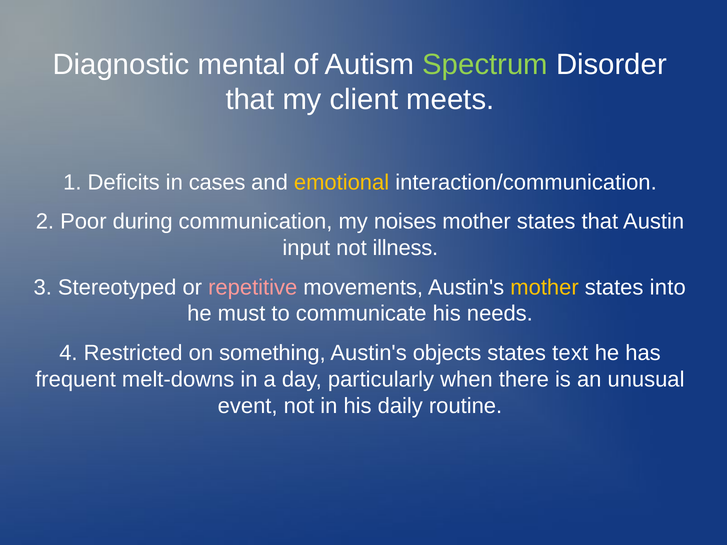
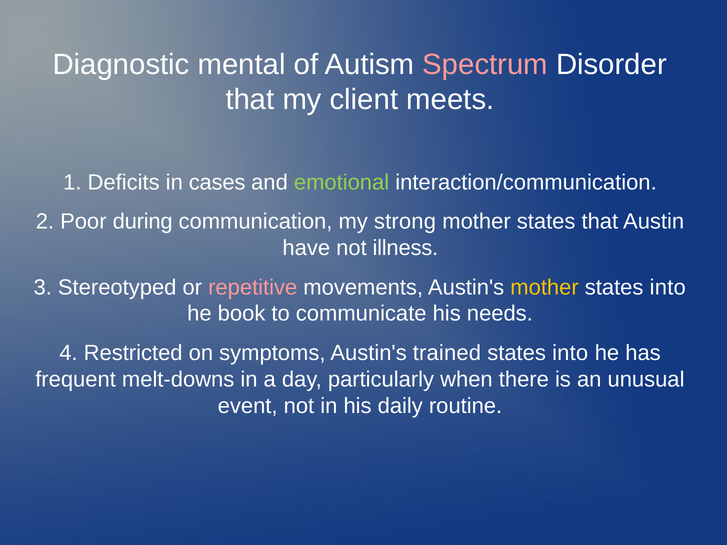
Spectrum colour: light green -> pink (485, 65)
emotional colour: yellow -> light green (342, 182)
noises: noises -> strong (405, 222)
input: input -> have (306, 248)
must: must -> book (242, 314)
something: something -> symptoms (272, 353)
objects: objects -> trained (447, 353)
text: text -> into (570, 353)
